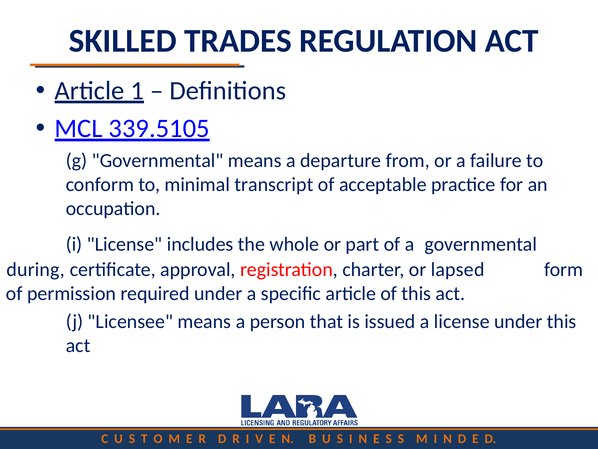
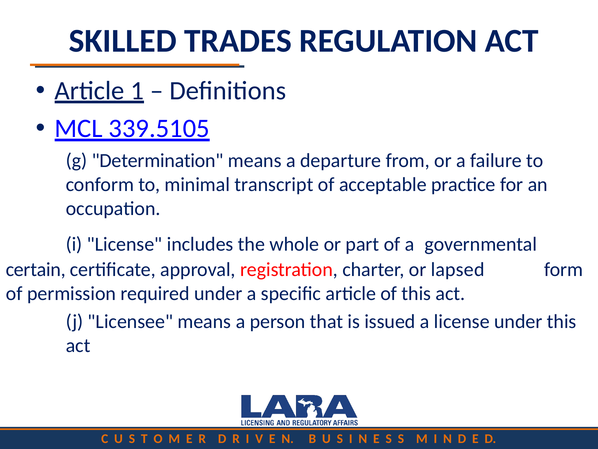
g Governmental: Governmental -> Determination (158, 160)
during: during -> certain (36, 269)
